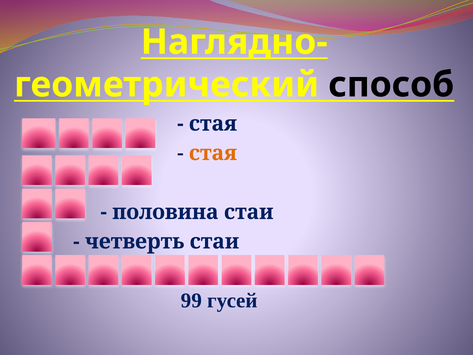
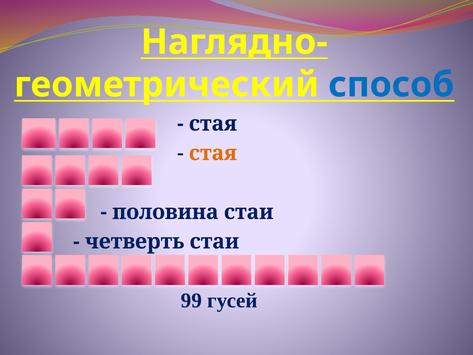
способ colour: black -> blue (391, 85)
